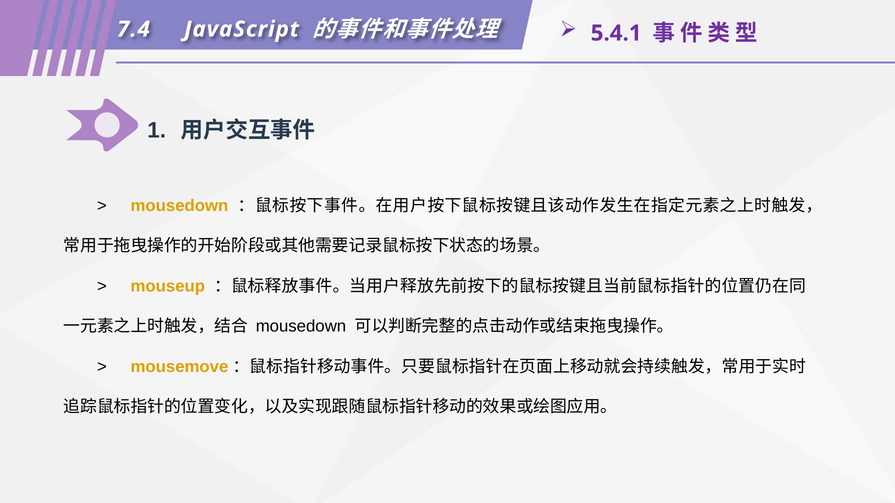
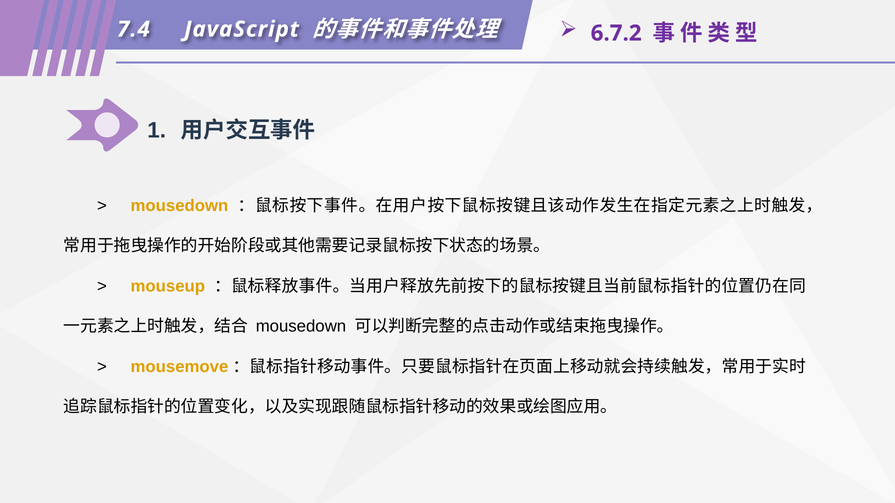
5.4.1: 5.4.1 -> 6.7.2 (616, 33)
